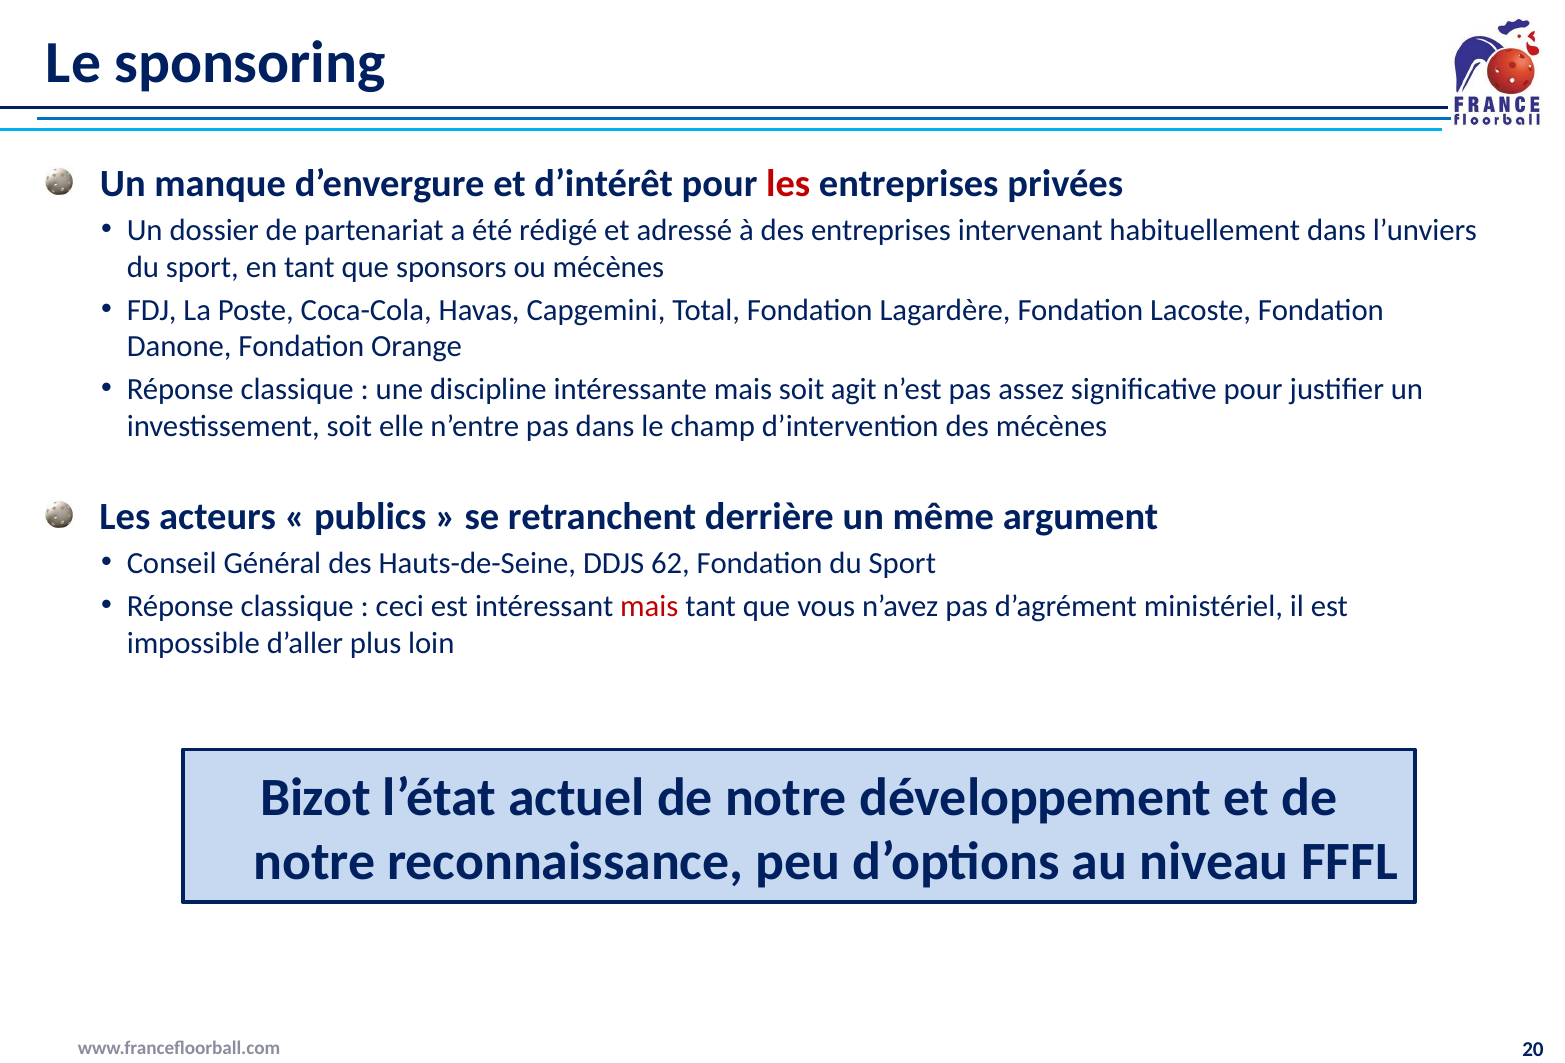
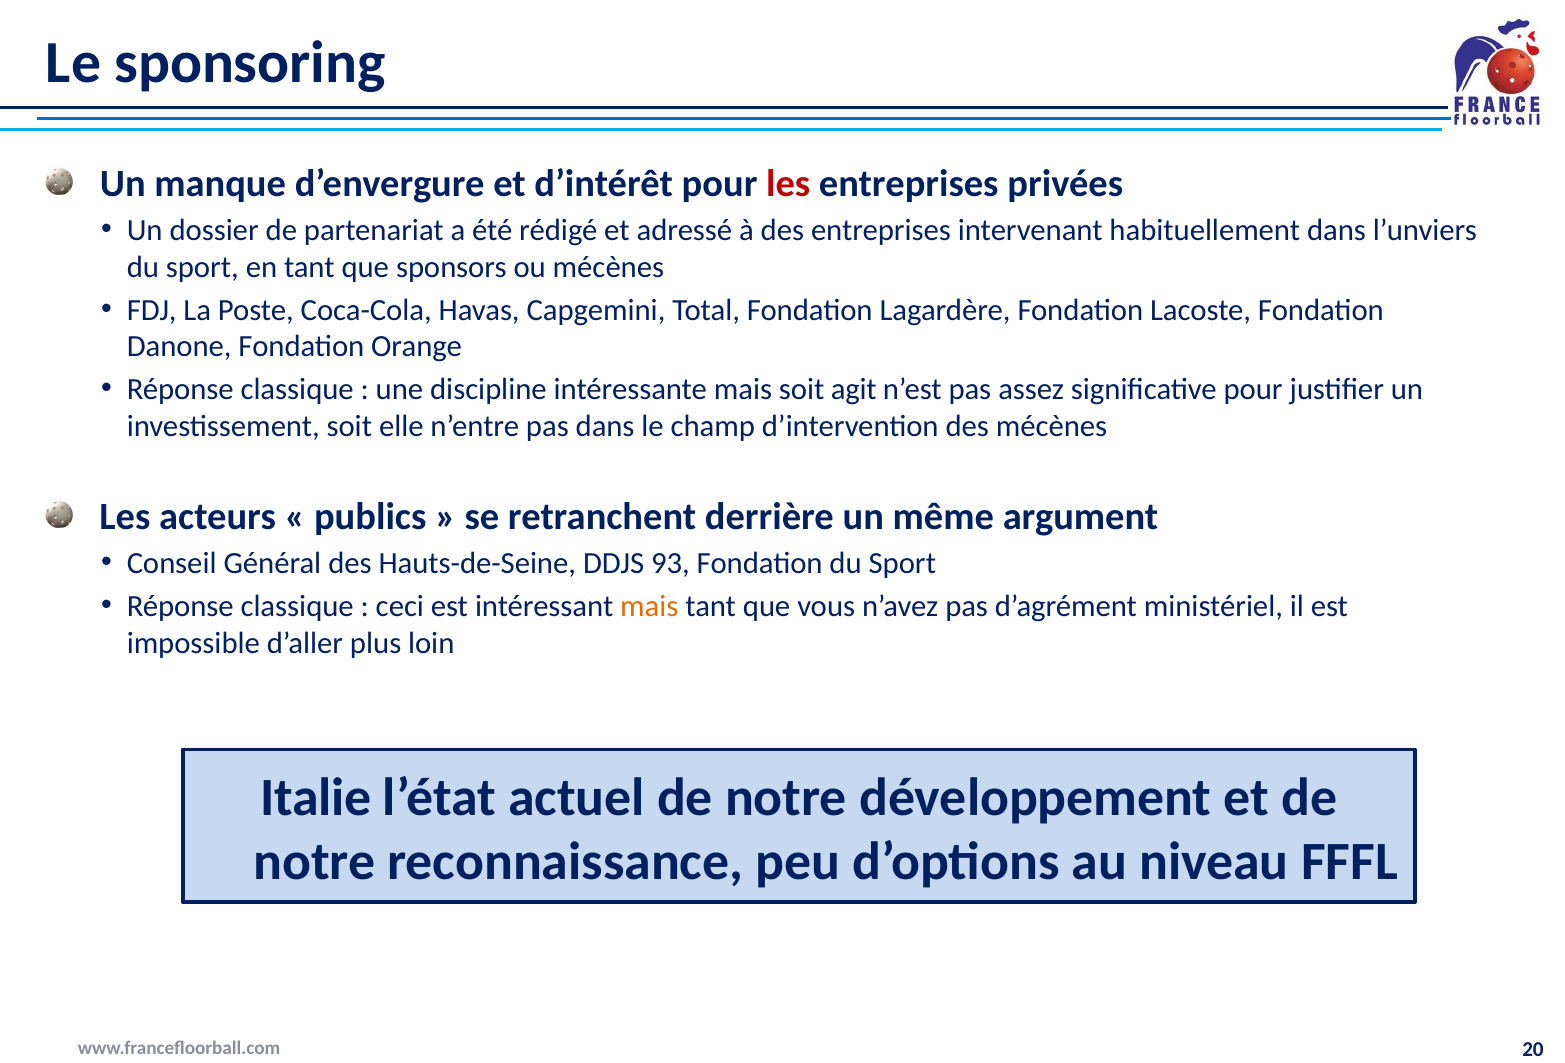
62: 62 -> 93 (670, 564)
mais colour: red -> orange (649, 606)
Bizot: Bizot -> Italie (316, 798)
